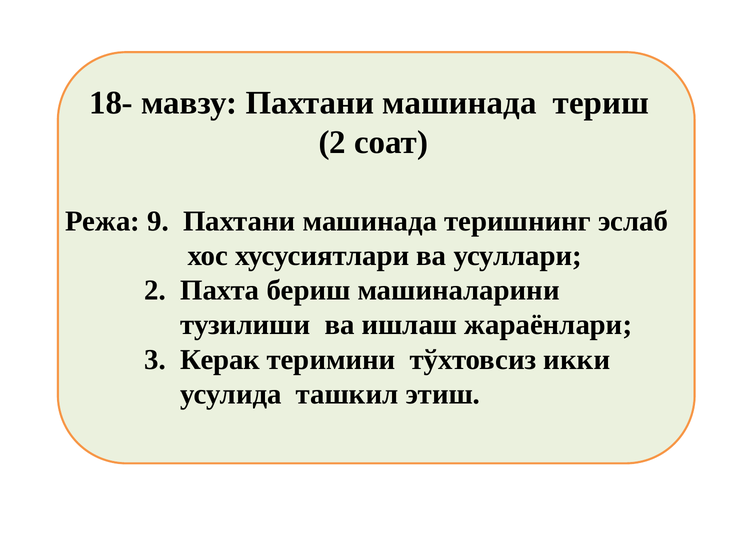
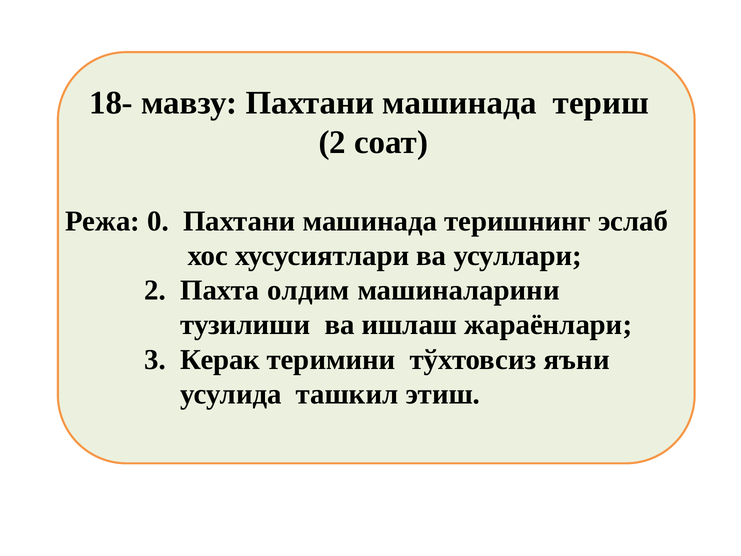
9: 9 -> 0 (158, 221)
бериш: бериш -> олдим (308, 290)
икки: икки -> яъни (577, 359)
